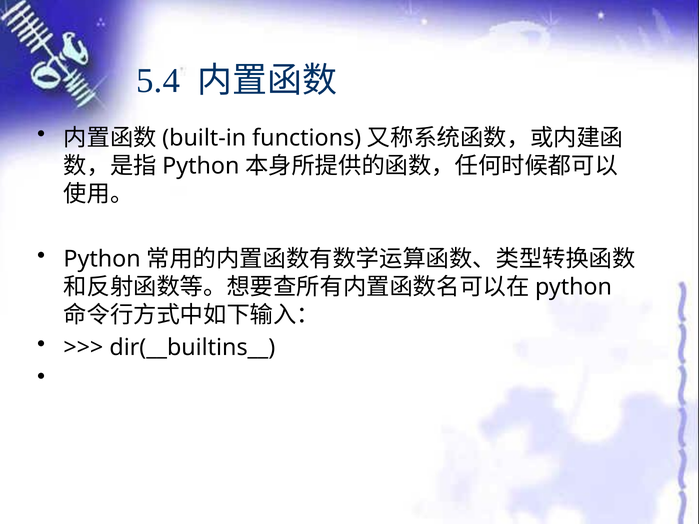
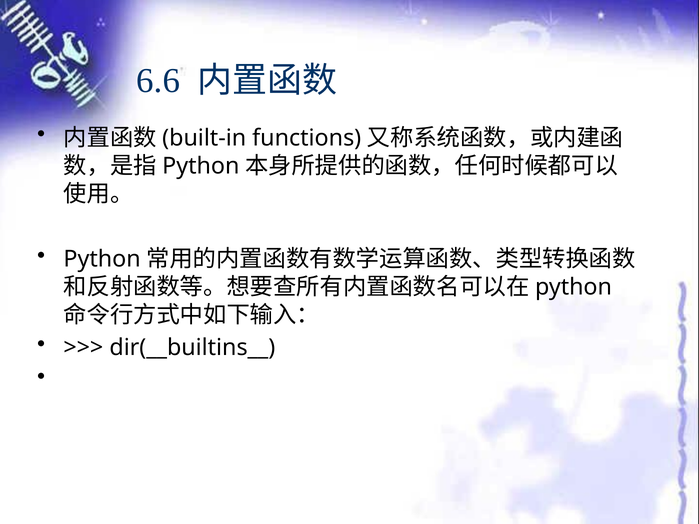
5.4: 5.4 -> 6.6 (158, 81)
